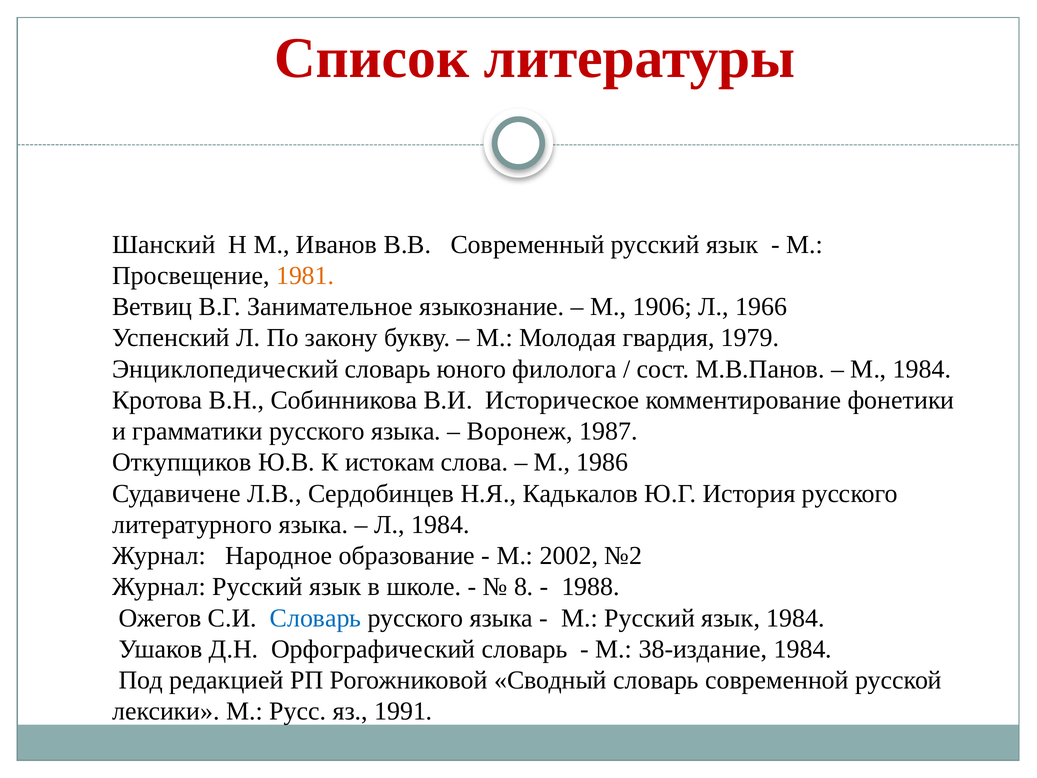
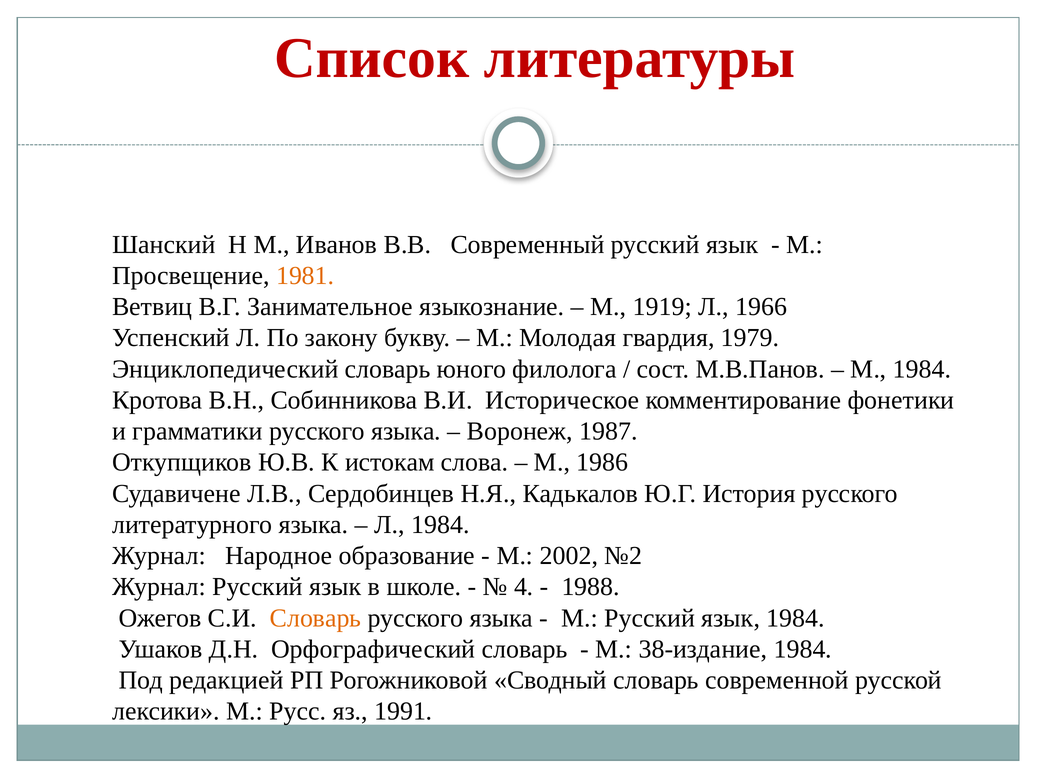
1906: 1906 -> 1919 (662, 307)
8: 8 -> 4 (524, 587)
Словарь colour: blue -> orange (316, 618)
